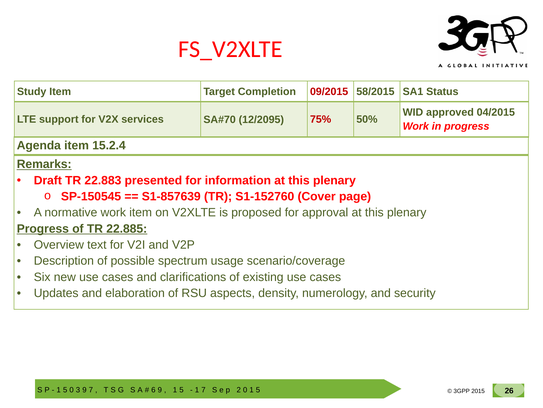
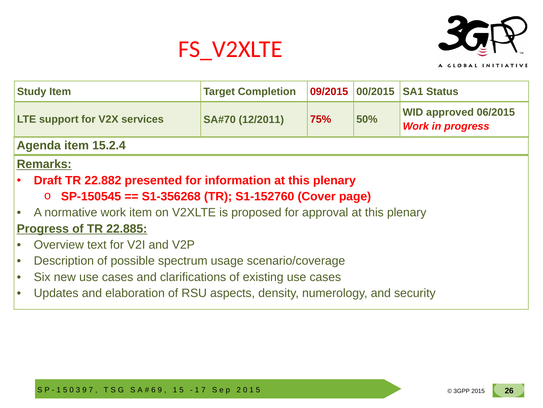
58/2015: 58/2015 -> 00/2015 (375, 91)
04/2015: 04/2015 -> 06/2015 (496, 112)
12/2095: 12/2095 -> 12/2011 (261, 120)
22.883: 22.883 -> 22.882 (103, 180)
S1-857639: S1-857639 -> S1-356268 (171, 196)
